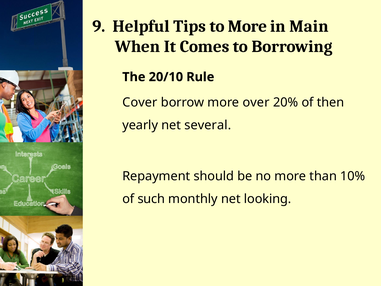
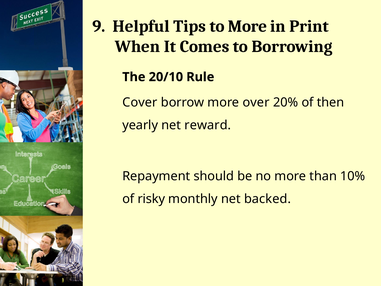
Main: Main -> Print (309, 26)
several: several -> reward (208, 125)
such: such -> risky (151, 199)
looking: looking -> backed (268, 199)
